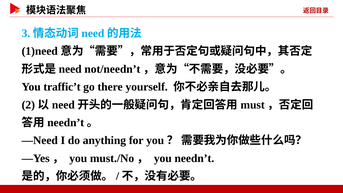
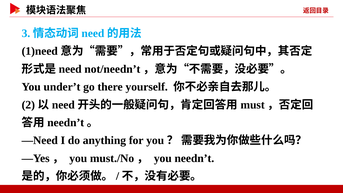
traffic’t: traffic’t -> under’t (62, 87)
